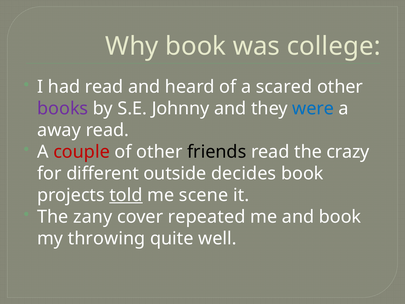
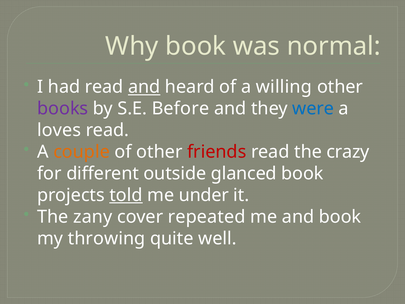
college: college -> normal (334, 46)
and underline: none -> present (144, 87)
scared: scared -> willing (284, 87)
Johnny: Johnny -> Before (180, 109)
away: away -> loves (59, 130)
couple colour: red -> orange (82, 152)
friends colour: black -> red (217, 152)
decides: decides -> glanced (244, 173)
scene: scene -> under (204, 195)
